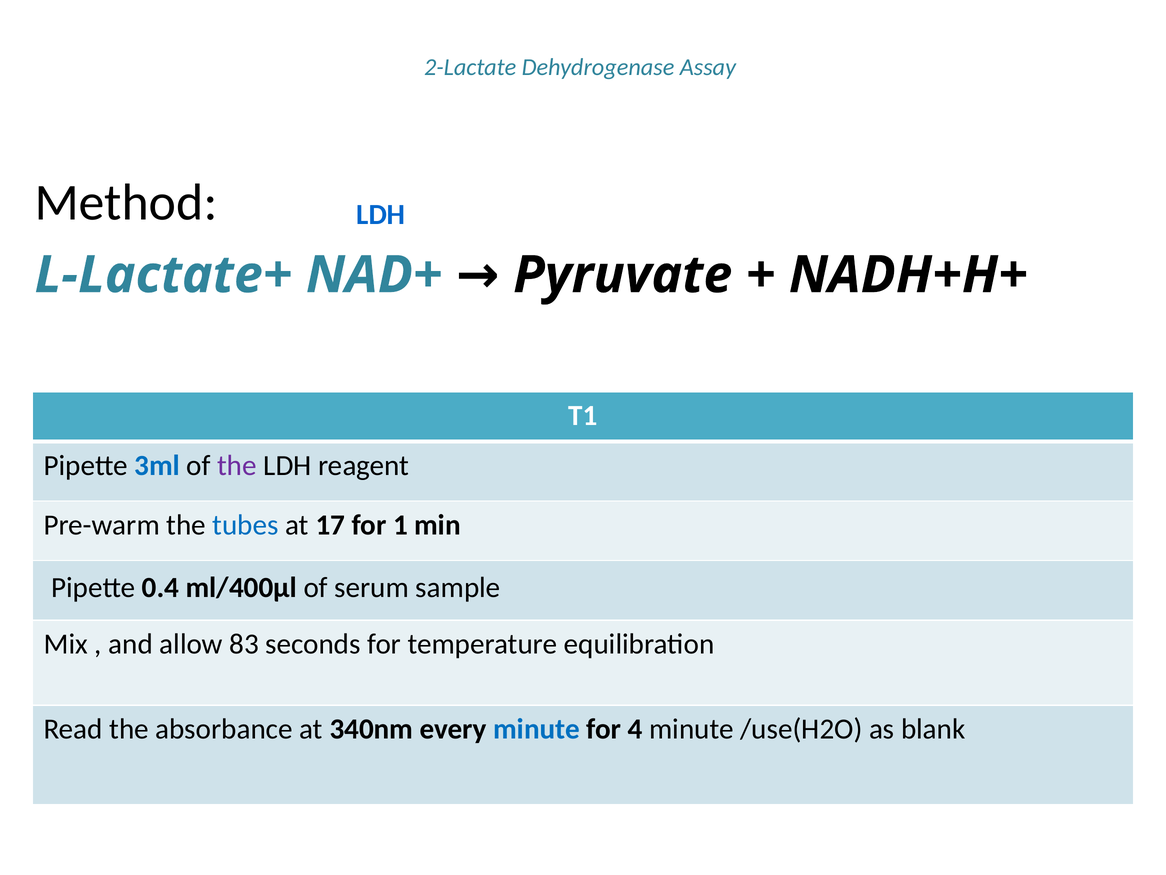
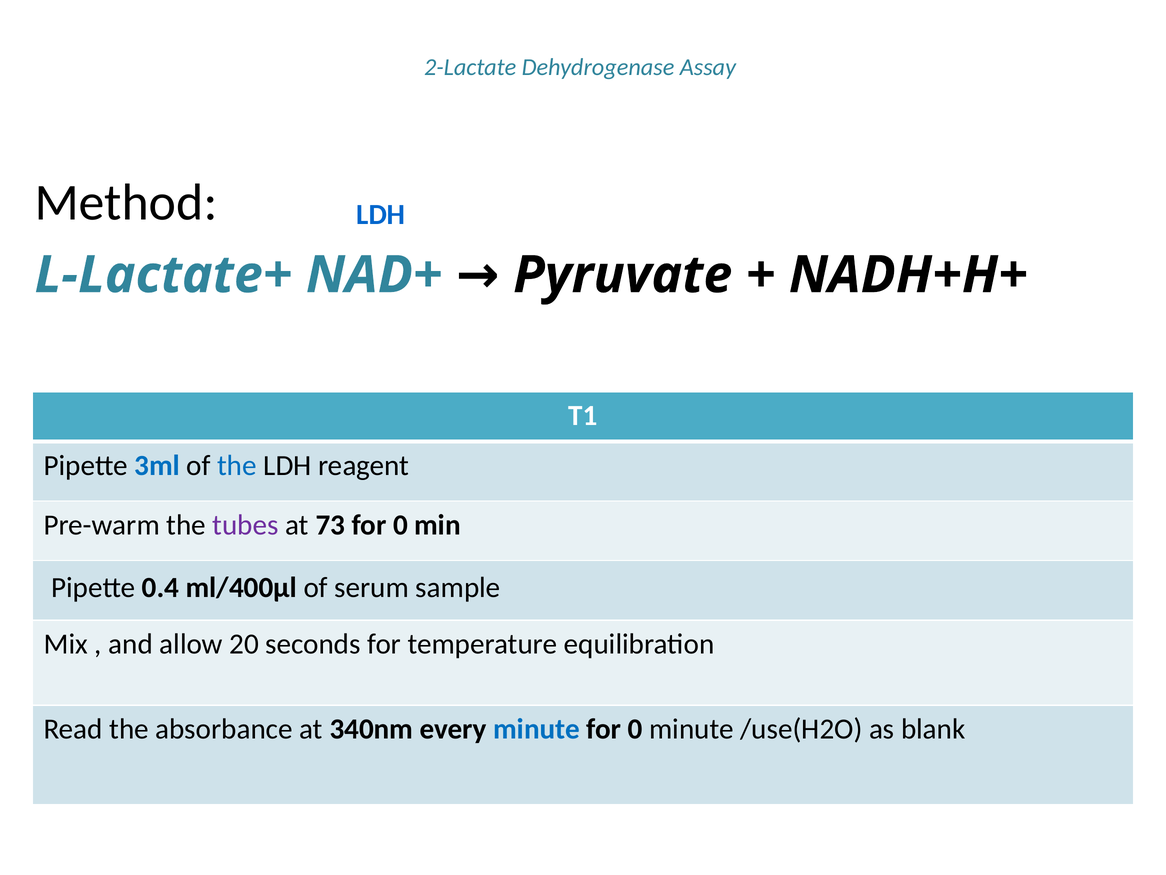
the colour: purple -> blue (237, 465)
tubes colour: blue -> purple (245, 525)
17: 17 -> 73 (330, 525)
1: 1 -> 0 (400, 525)
83: 83 -> 20 (244, 644)
4: 4 -> 0 (635, 729)
